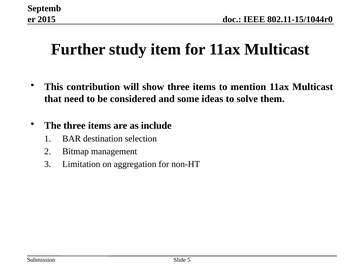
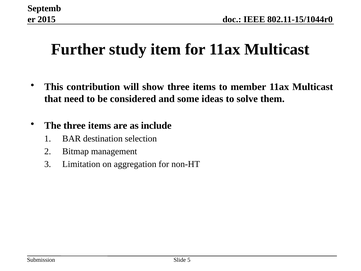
mention: mention -> member (248, 87)
